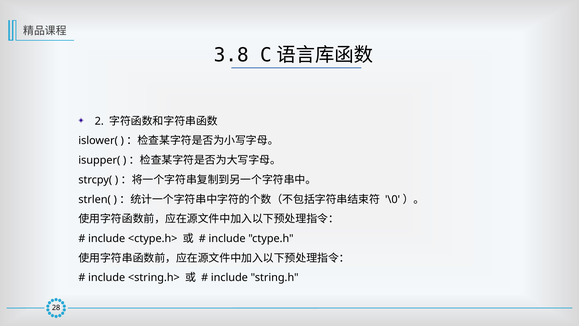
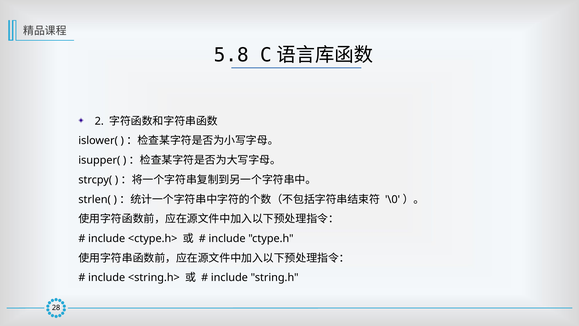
3.8: 3.8 -> 5.8 (231, 55)
